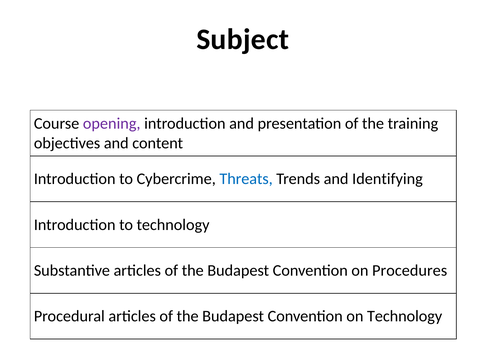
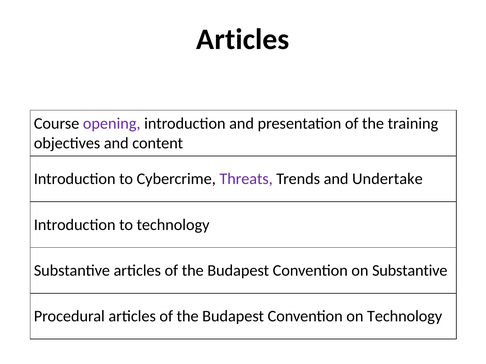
Subject: Subject -> Articles (243, 40)
Threats colour: blue -> purple (246, 179)
Identifying: Identifying -> Undertake (387, 179)
on Procedures: Procedures -> Substantive (410, 271)
